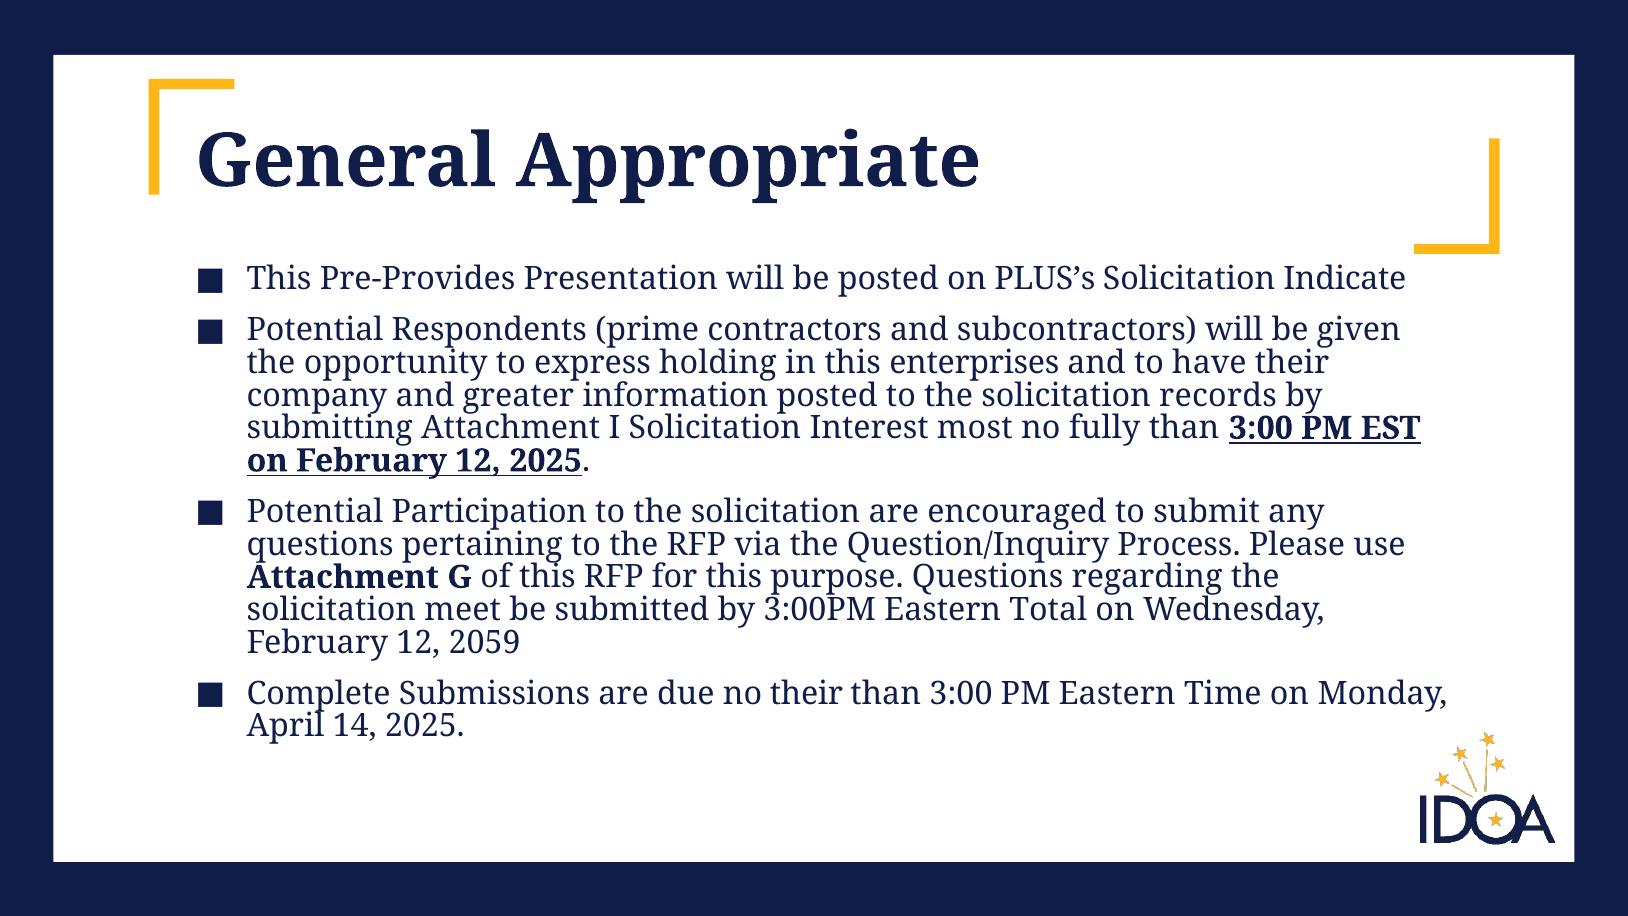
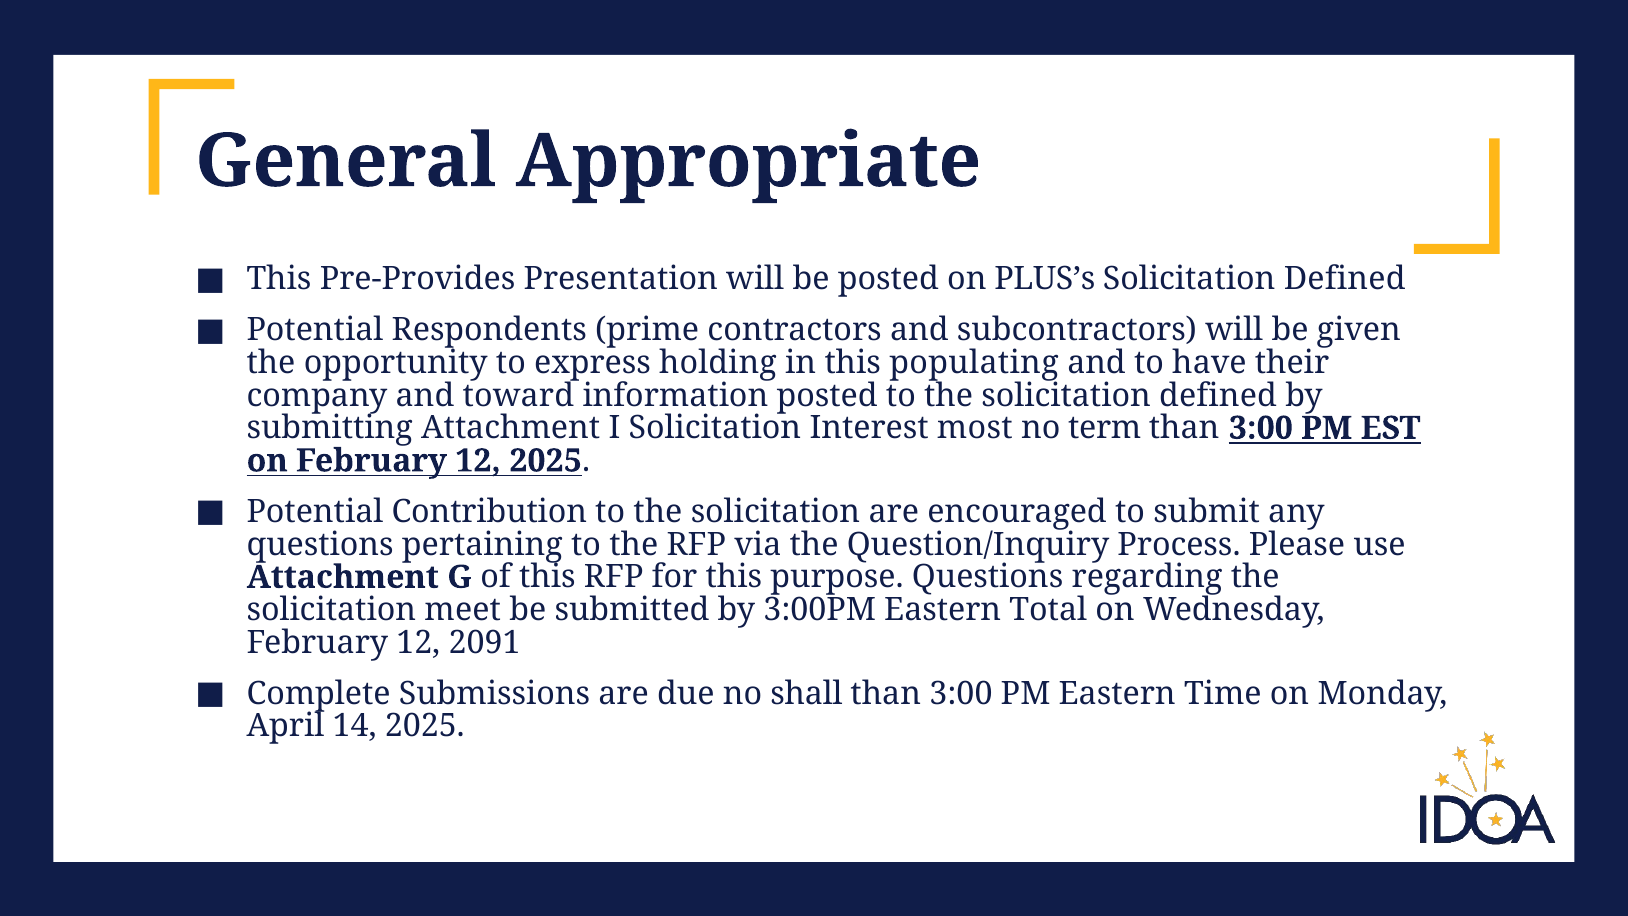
Indicate: Indicate -> Defined (1345, 279)
enterprises: enterprises -> populating (974, 363)
greater: greater -> toward (518, 395)
the solicitation records: records -> defined (1218, 395)
fully: fully -> term (1105, 428)
Participation: Participation -> Contribution (489, 512)
2059: 2059 -> 2091 (485, 642)
no their: their -> shall (806, 693)
